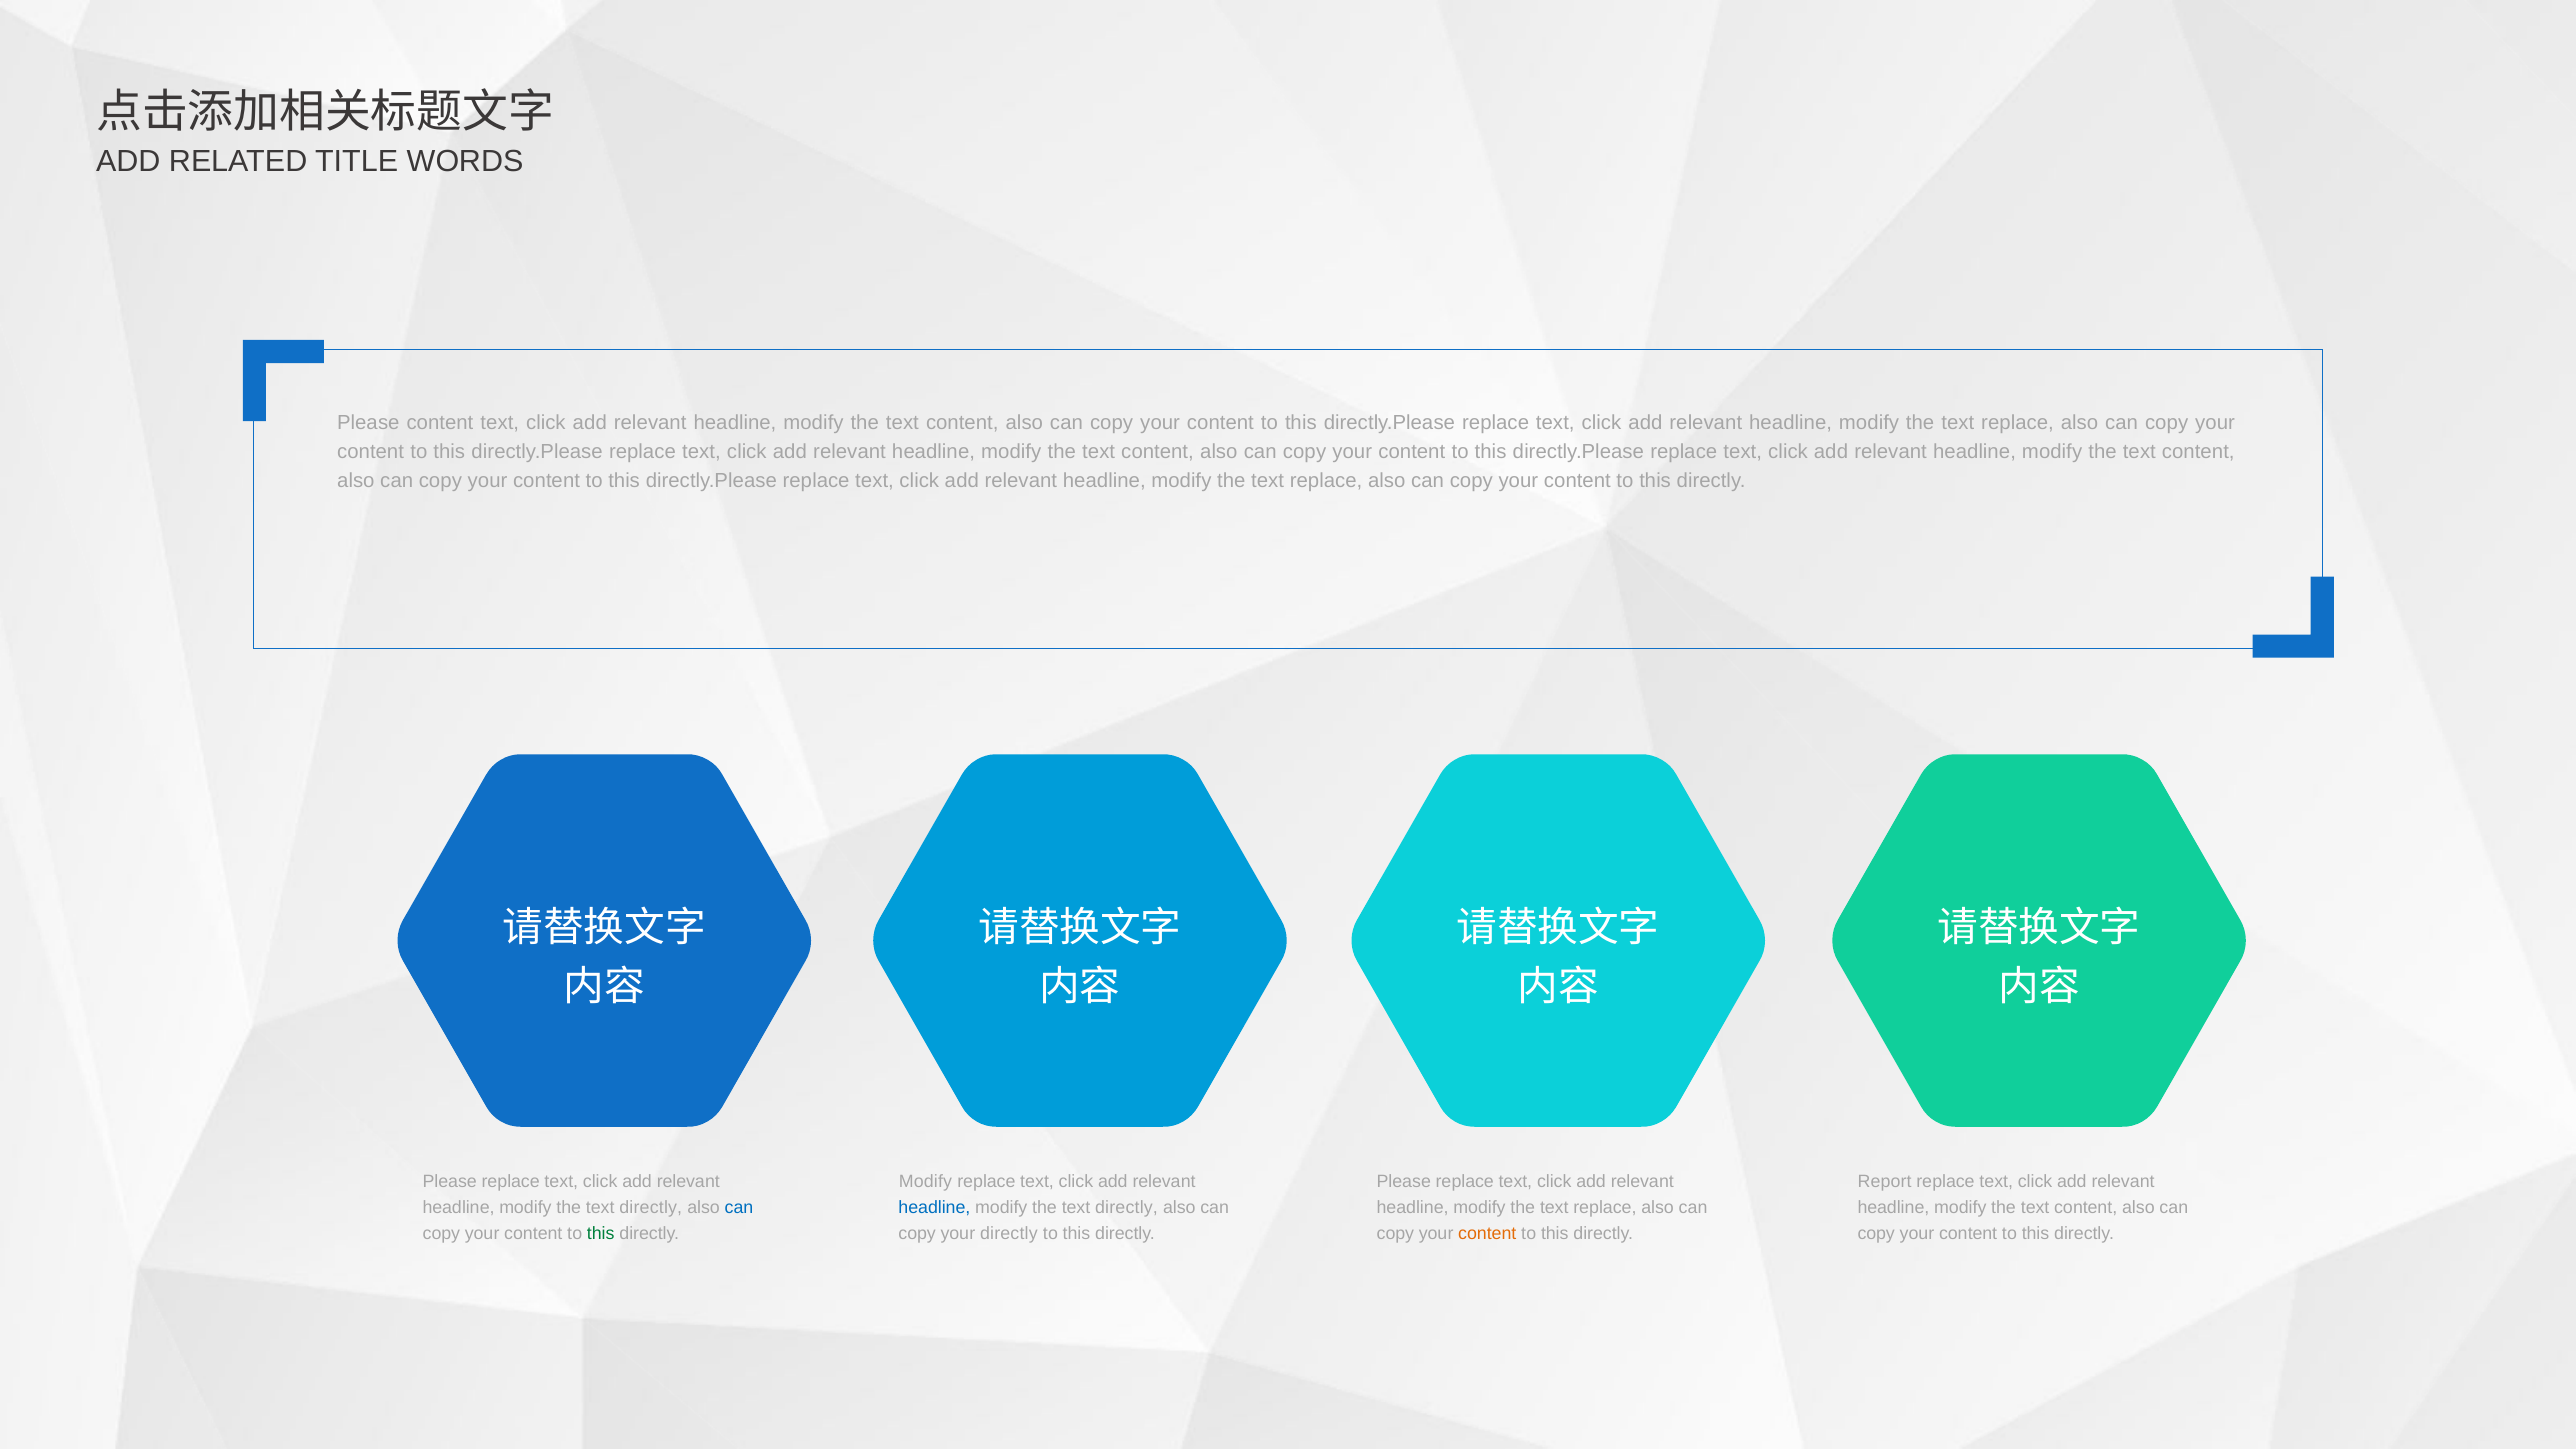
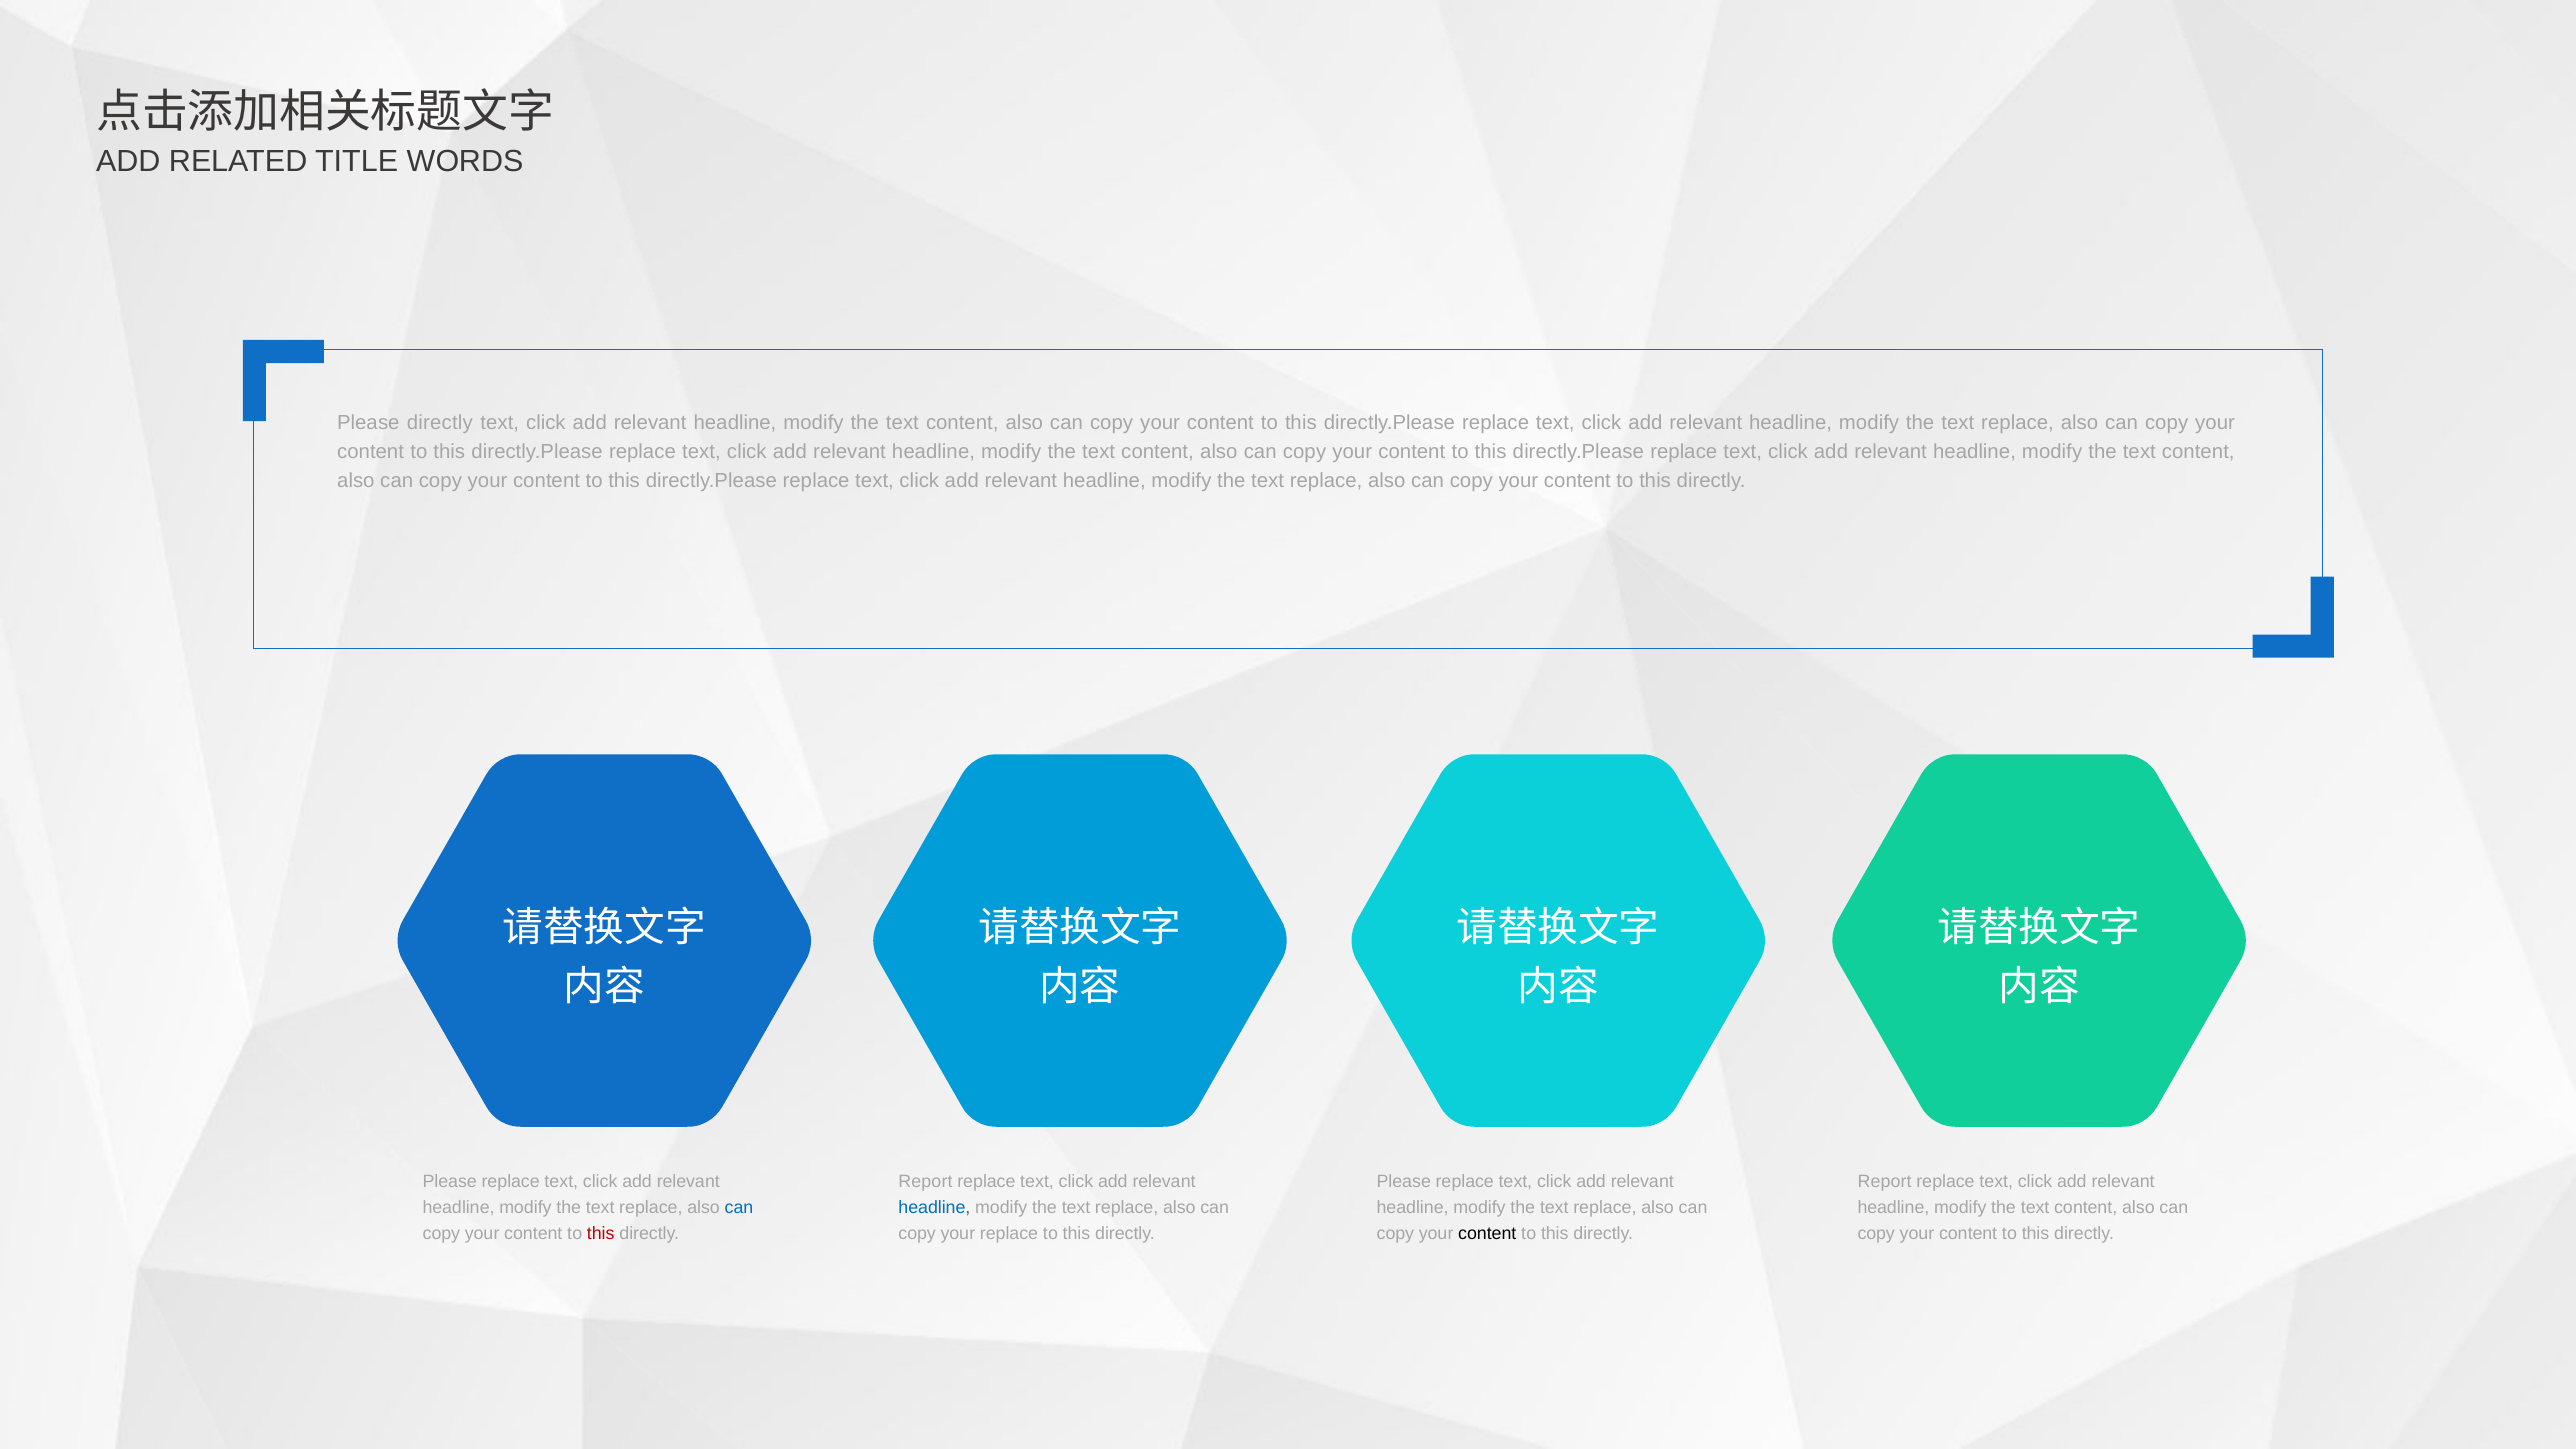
Please content: content -> directly (440, 422)
Modify: Modify -> Report (925, 1182)
directly: directly -> replace (651, 1208)
directly: directly -> replace (1127, 1208)
this colour: green -> red (601, 1233)
your directly: directly -> replace (1009, 1233)
content colour: orange -> black (1487, 1233)
